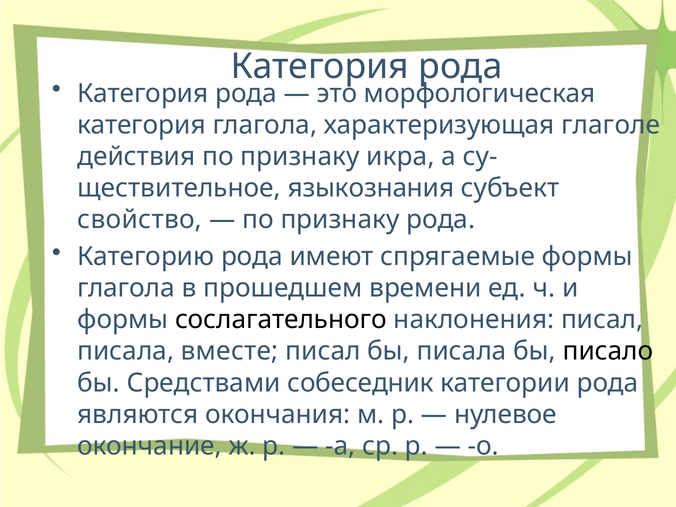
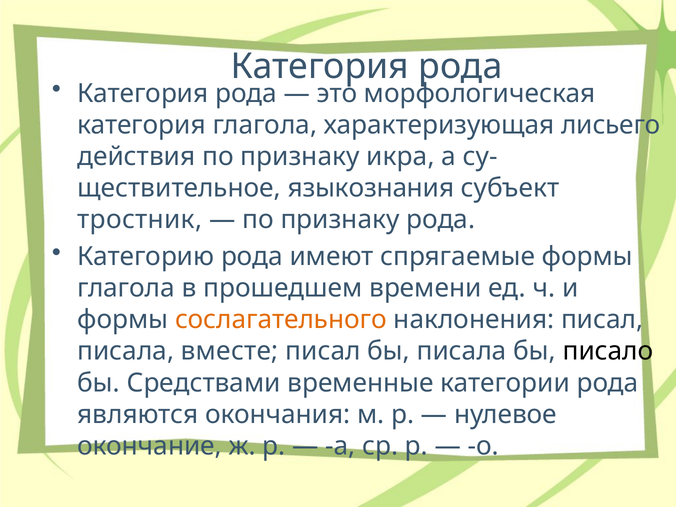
глаголе: глаголе -> лисьего (611, 125)
свойство: свойство -> тростник (140, 220)
сослагательного colour: black -> orange (281, 320)
собеседник: собеседник -> временные (360, 383)
